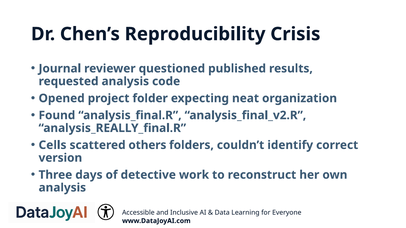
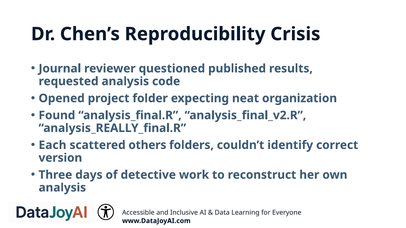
Cells: Cells -> Each (52, 145)
